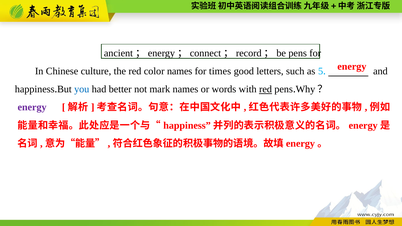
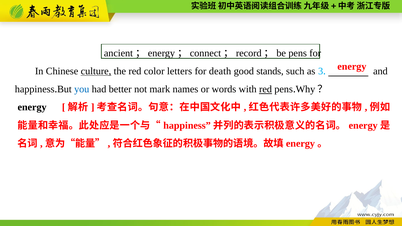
culture underline: none -> present (96, 71)
color names: names -> letters (180, 71)
times: times -> death (220, 71)
letters: letters -> stands (270, 71)
5: 5 -> 3 (321, 71)
energy colour: purple -> black (32, 107)
